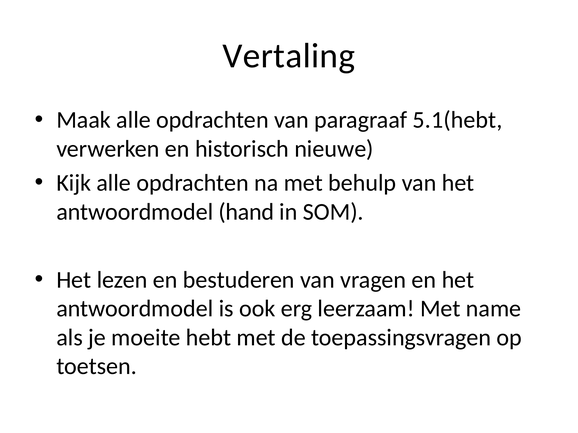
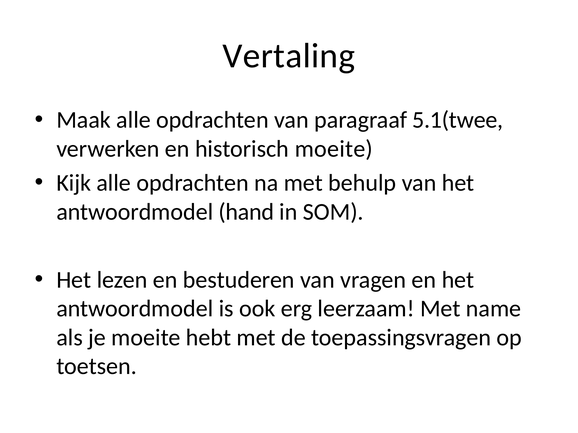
5.1(hebt: 5.1(hebt -> 5.1(twee (458, 120)
historisch nieuwe: nieuwe -> moeite (334, 149)
